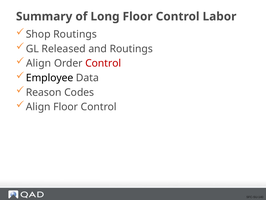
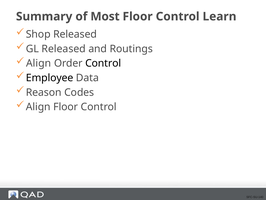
Long: Long -> Most (105, 16)
Labor: Labor -> Learn (219, 16)
Shop Routings: Routings -> Released (75, 34)
Control colour: red -> black (103, 63)
